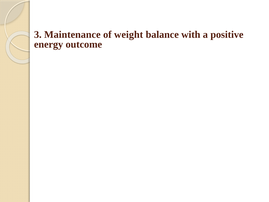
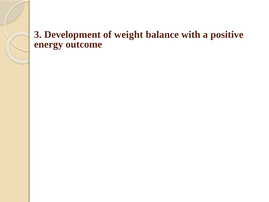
Maintenance: Maintenance -> Development (72, 35)
